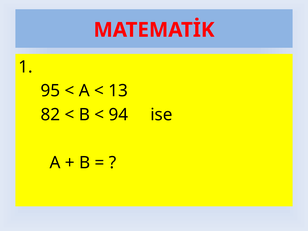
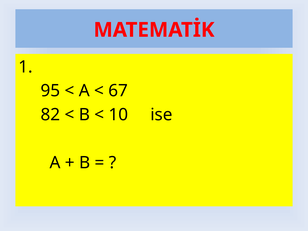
13: 13 -> 67 (118, 91)
94: 94 -> 10 (118, 115)
